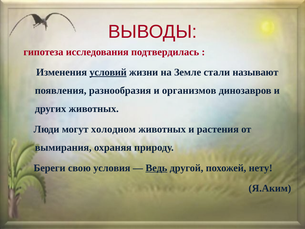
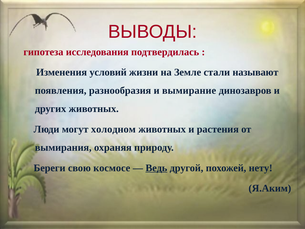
условий underline: present -> none (108, 72)
организмов: организмов -> вымирание (189, 90)
условия: условия -> космосе (112, 168)
